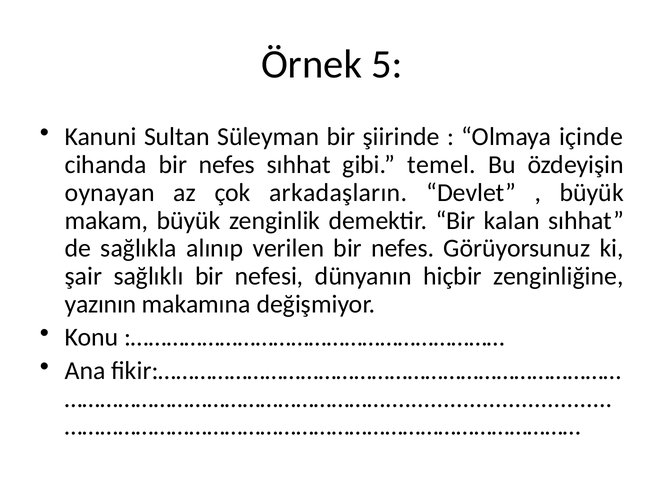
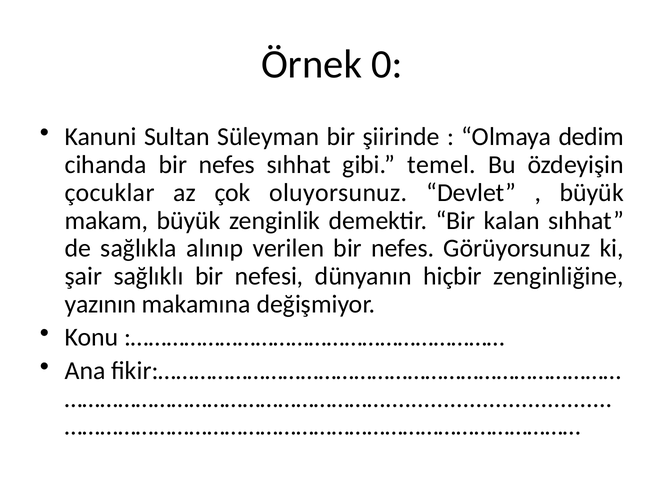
5: 5 -> 0 (387, 64)
içinde: içinde -> dedim (591, 137)
oynayan: oynayan -> çocuklar (110, 193)
arkadaşların: arkadaşların -> oluyorsunuz (338, 193)
